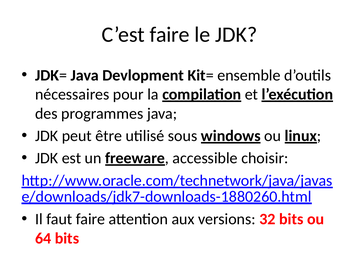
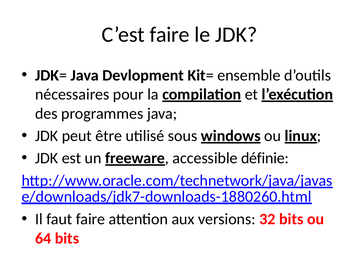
choisir: choisir -> définie (265, 158)
